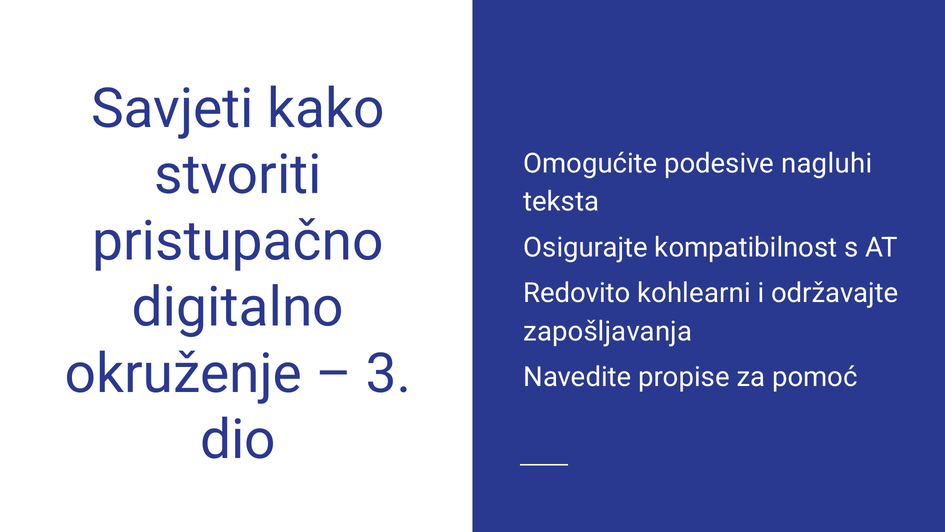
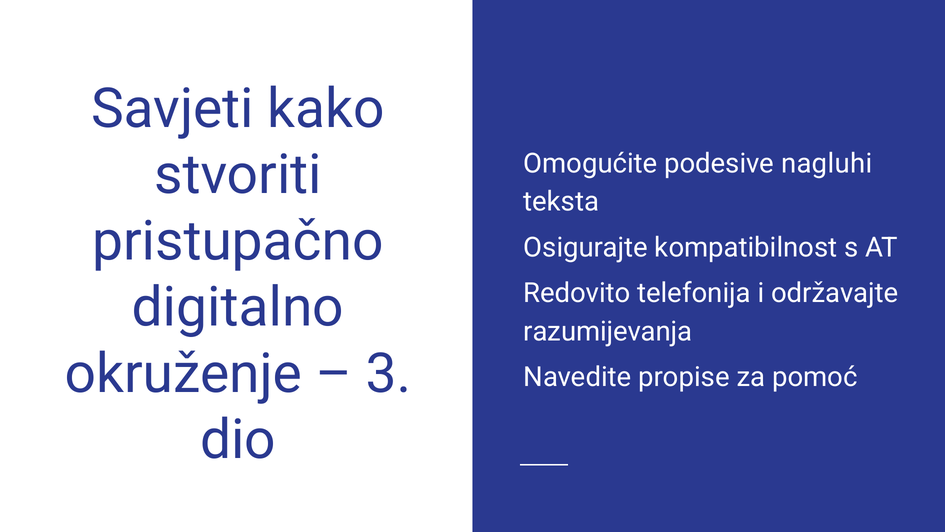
kohlearni: kohlearni -> telefonija (694, 293)
zapošljavanja: zapošljavanja -> razumijevanja (608, 331)
